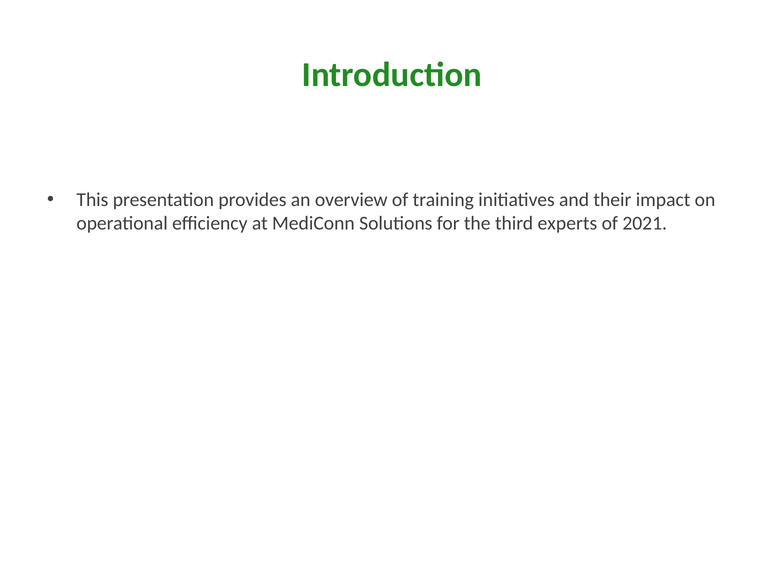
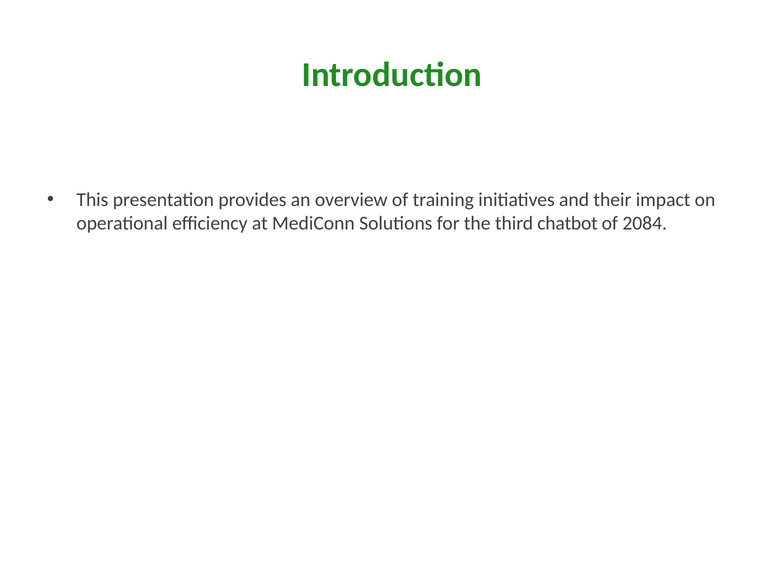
experts: experts -> chatbot (568, 224)
2021: 2021 -> 2084 (645, 224)
